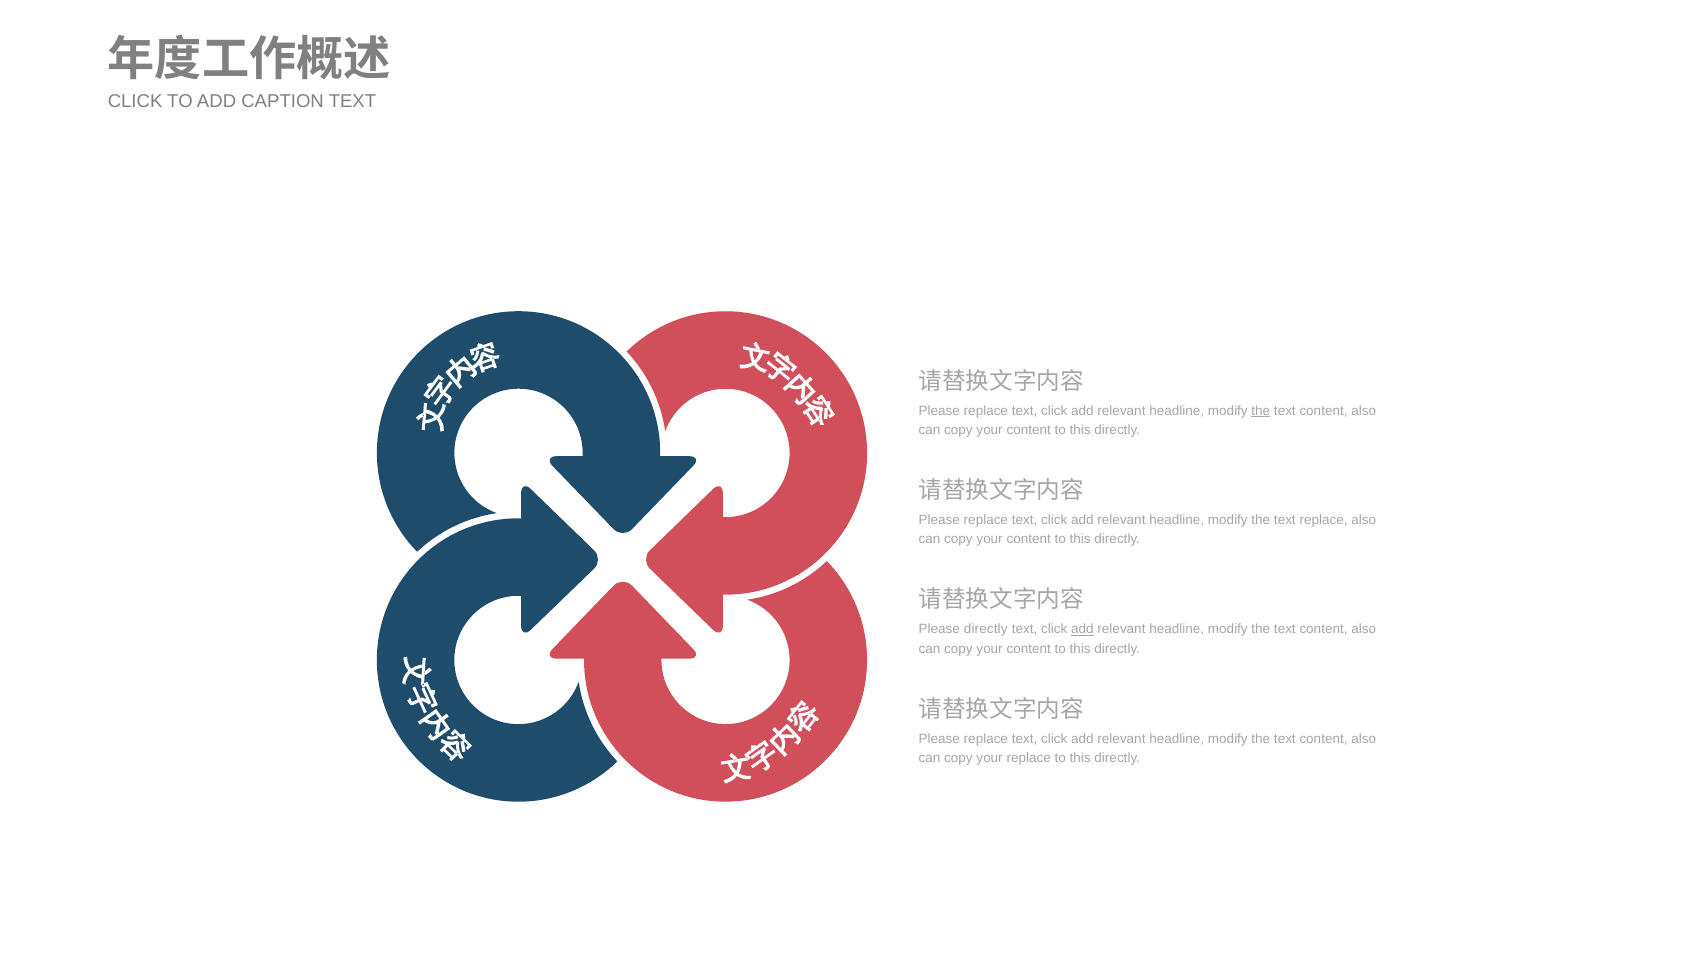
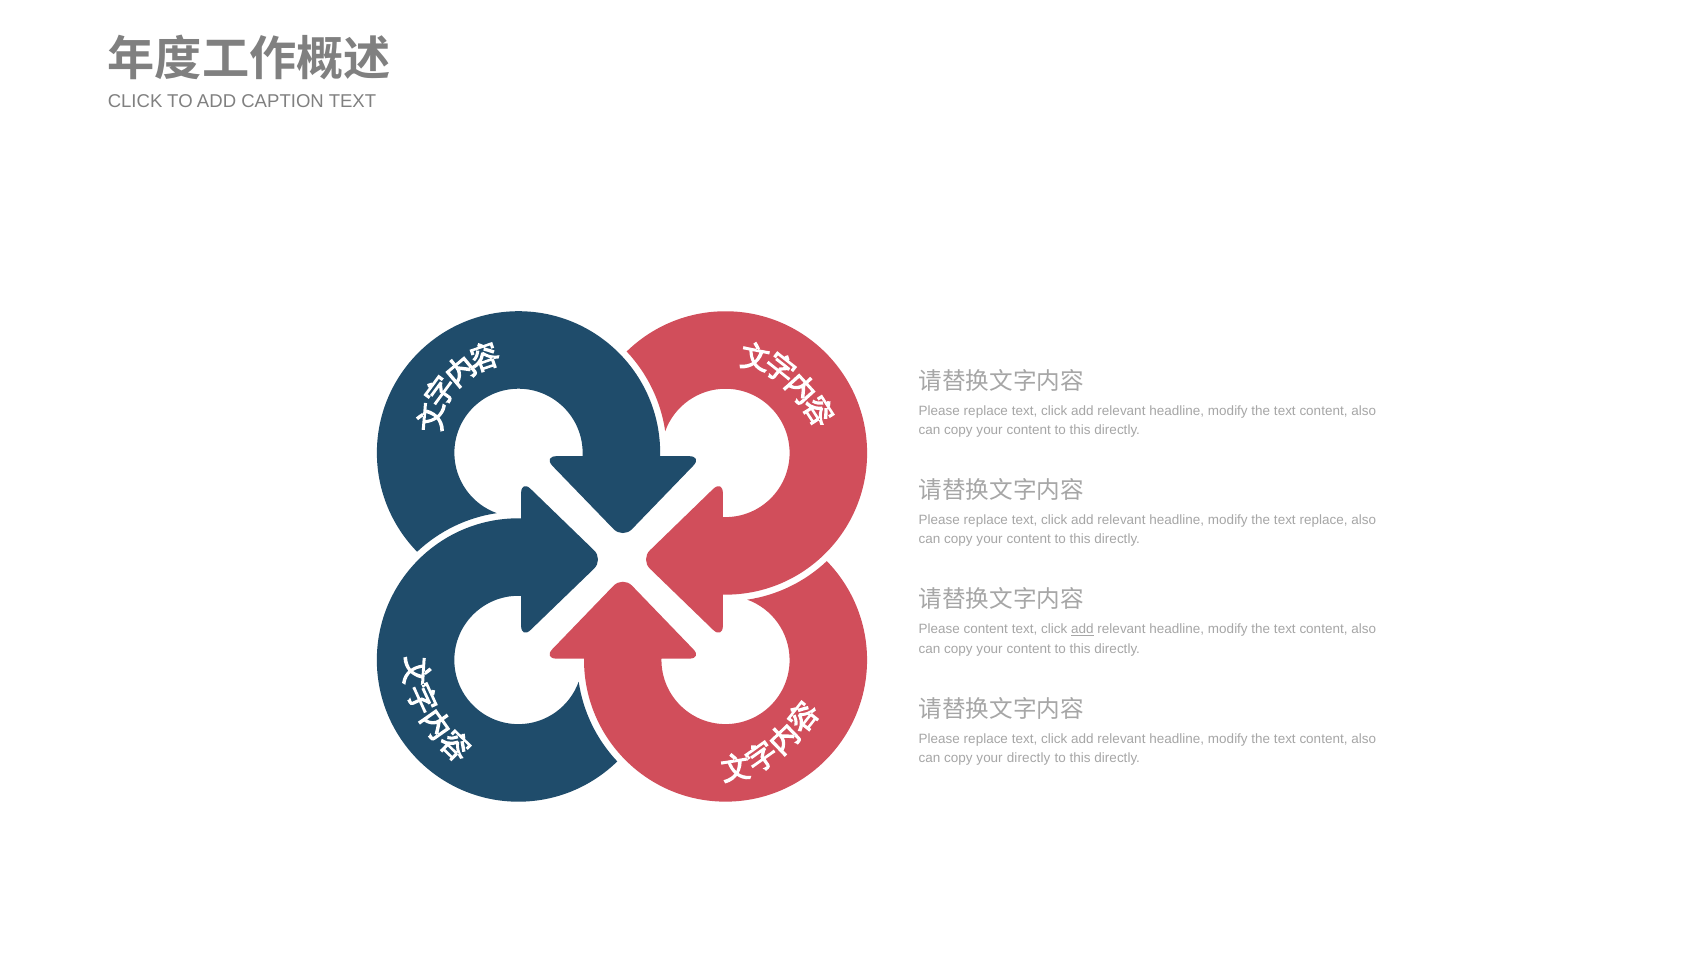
the underline: present -> none (1261, 411)
Please directly: directly -> content (986, 629)
your replace: replace -> directly (1029, 758)
